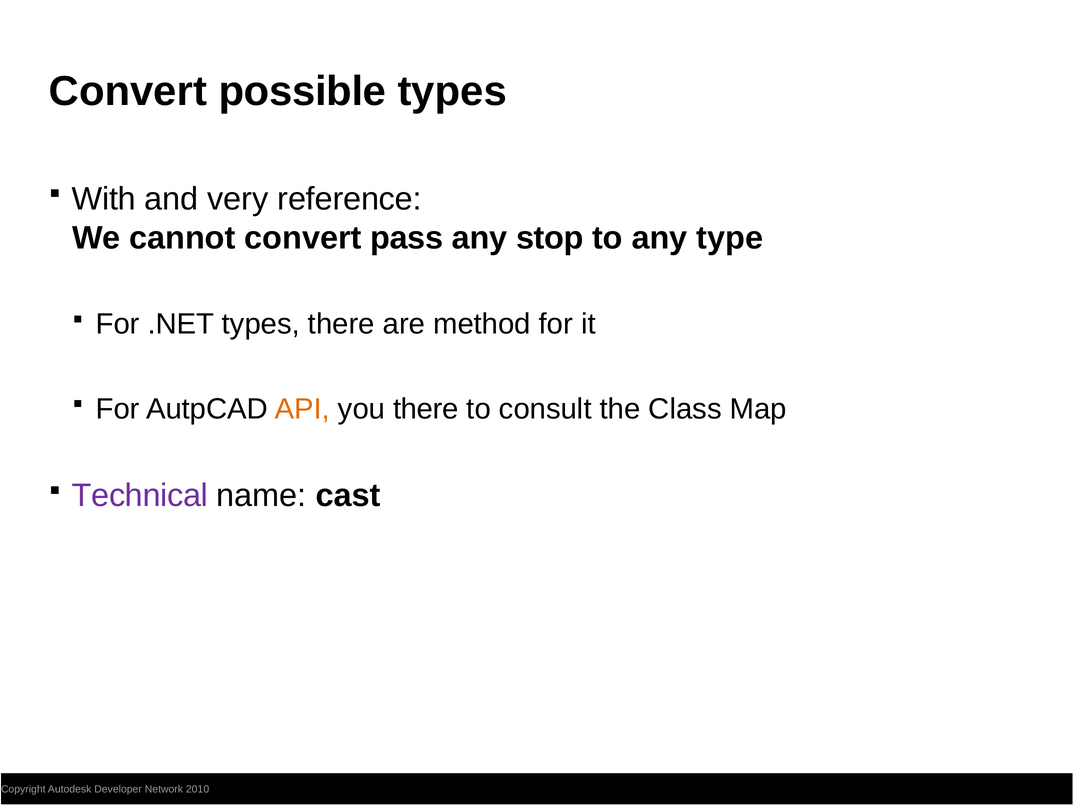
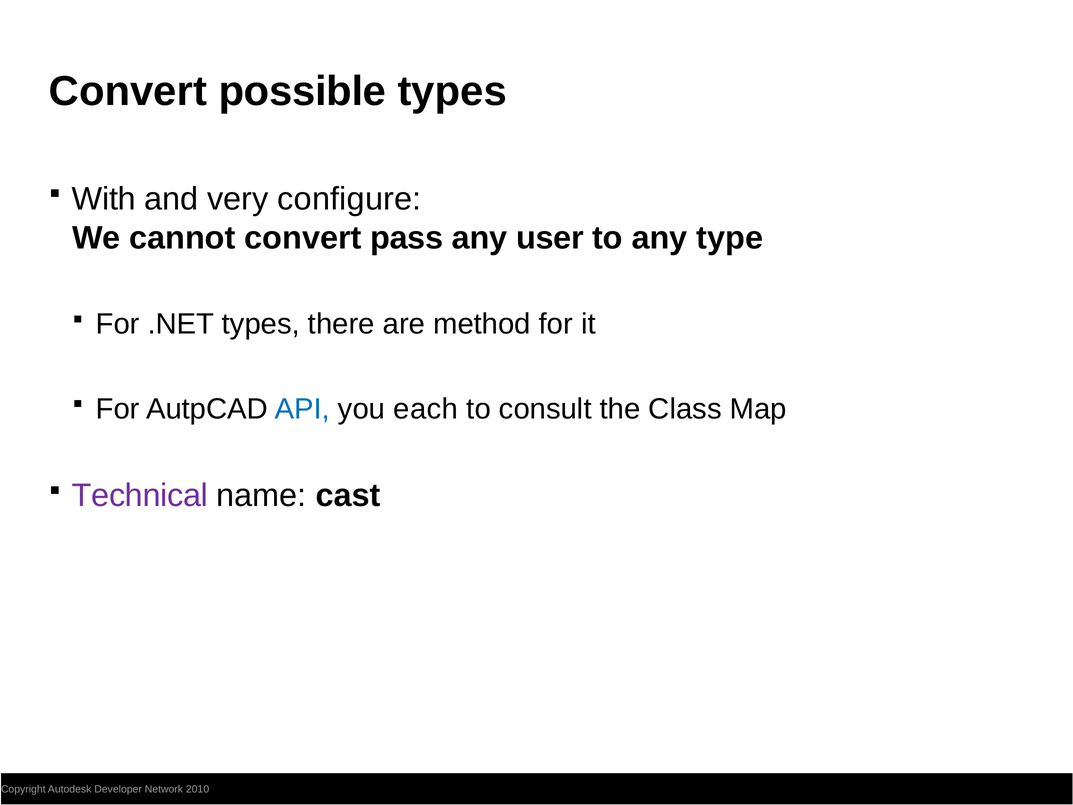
reference: reference -> configure (349, 199)
stop: stop -> user (550, 238)
API colour: orange -> blue (302, 409)
you there: there -> each (426, 409)
